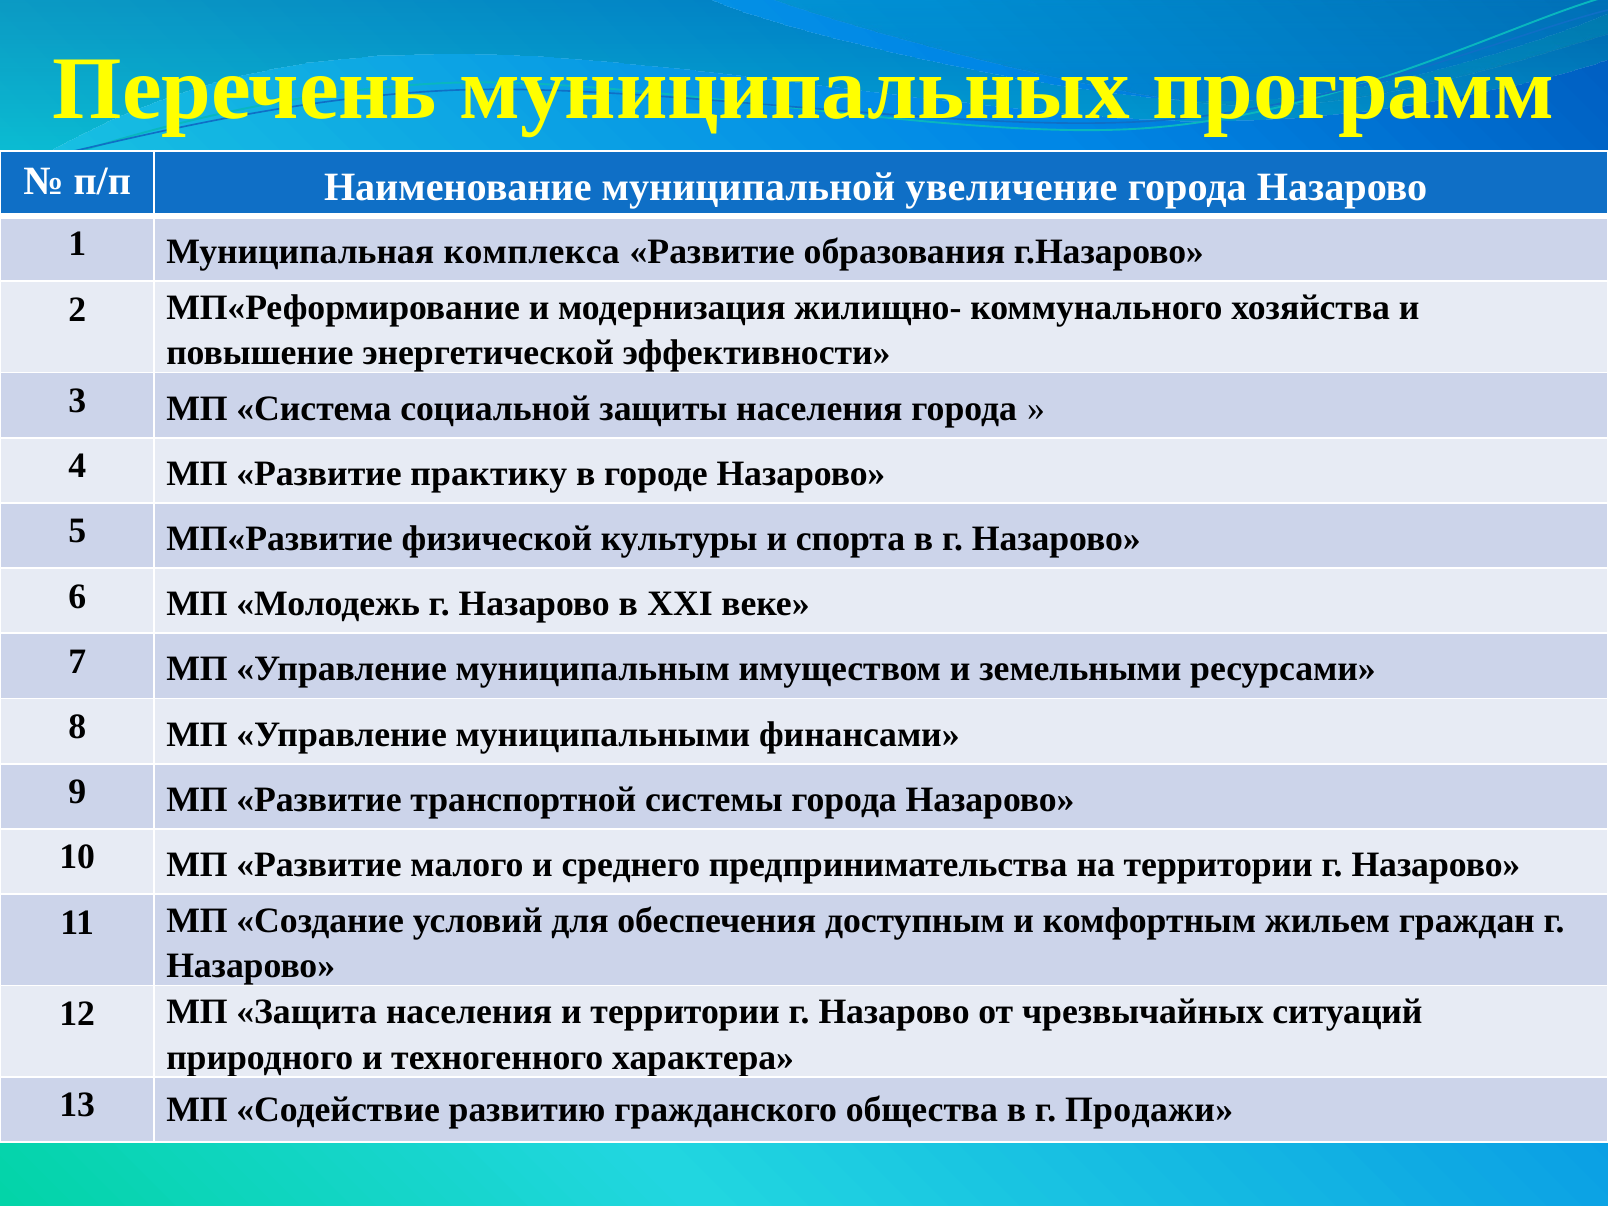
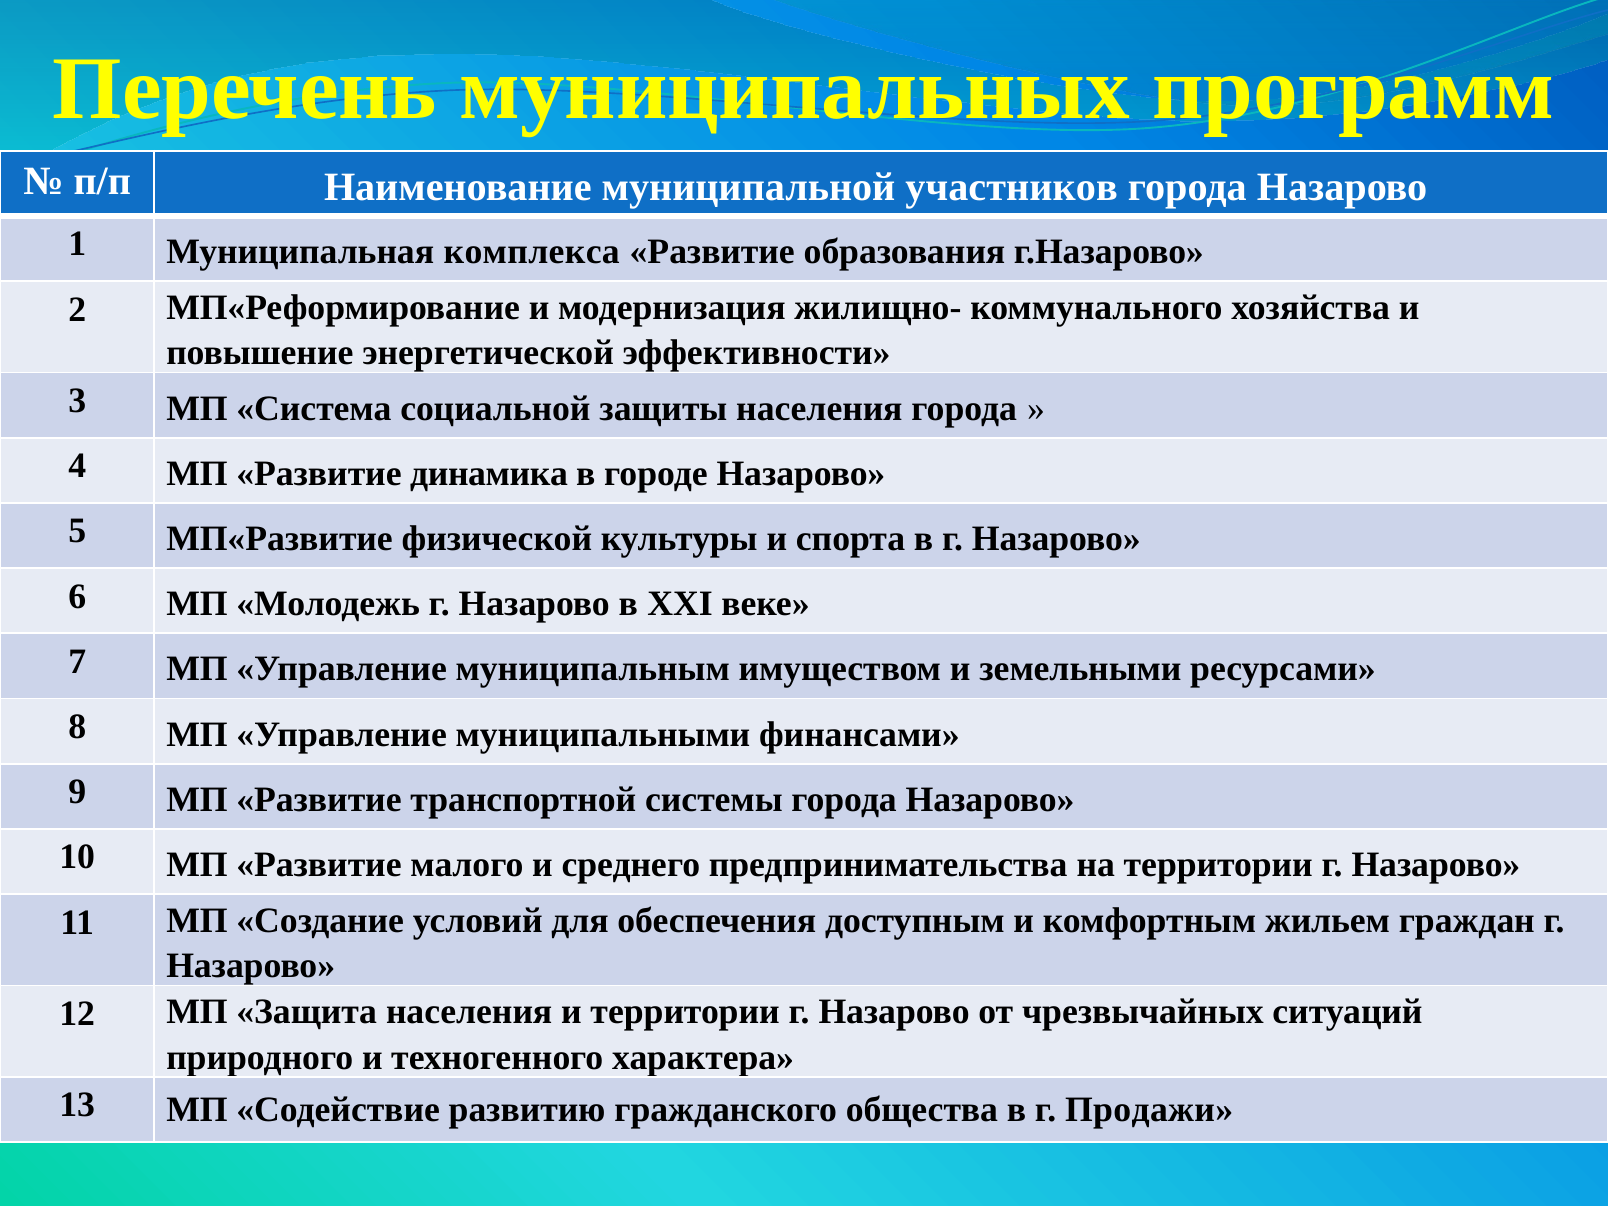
увеличение: увеличение -> участников (1012, 187)
практику: практику -> динамика (489, 474)
